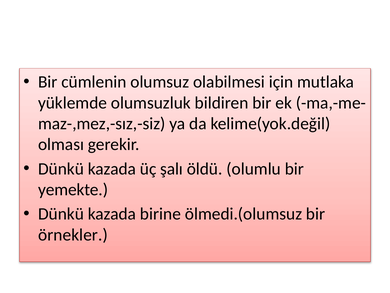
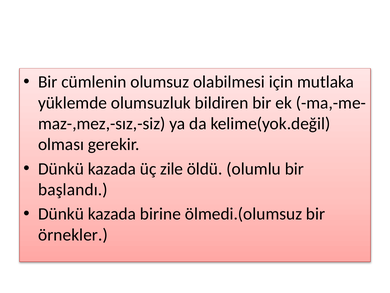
şalı: şalı -> zile (172, 169)
yemekte: yemekte -> başlandı (73, 189)
